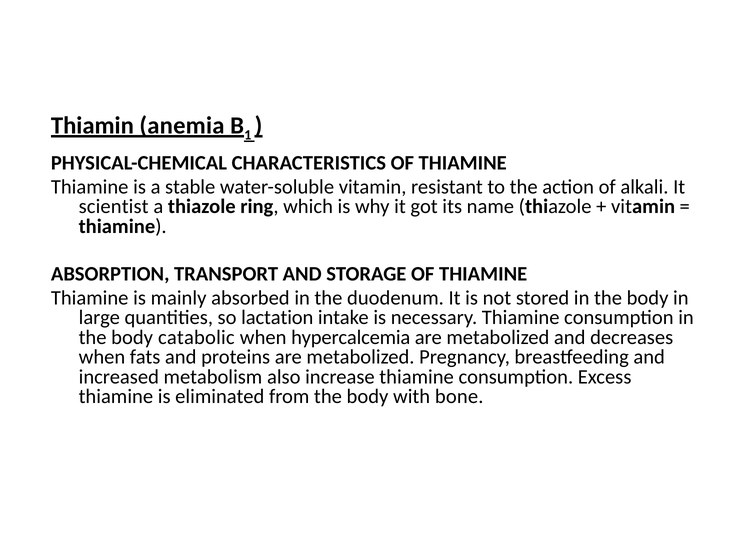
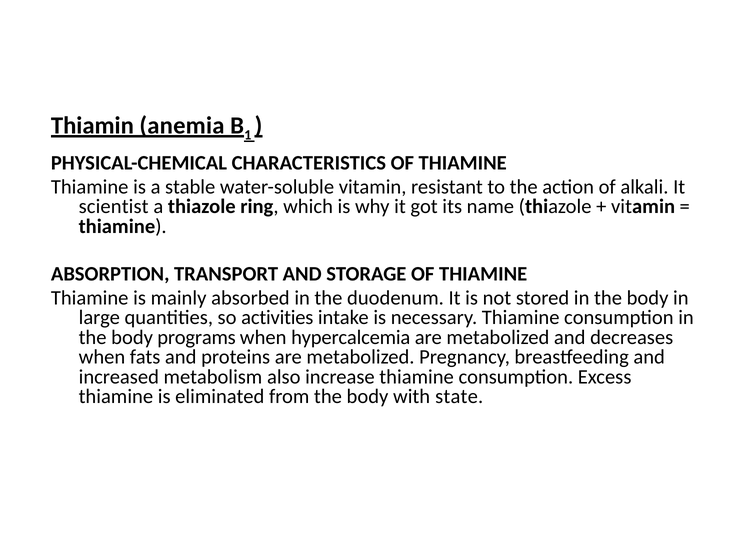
lactation: lactation -> activities (277, 318)
catabolic: catabolic -> programs (197, 337)
bone: bone -> state (459, 397)
